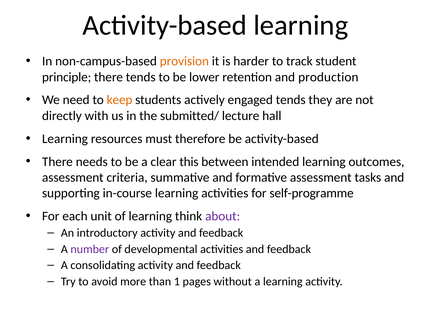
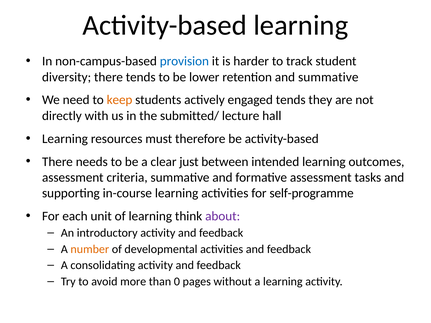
provision colour: orange -> blue (184, 61)
principle: principle -> diversity (67, 77)
and production: production -> summative (328, 77)
this: this -> just (189, 162)
number colour: purple -> orange (90, 249)
1: 1 -> 0 (177, 282)
